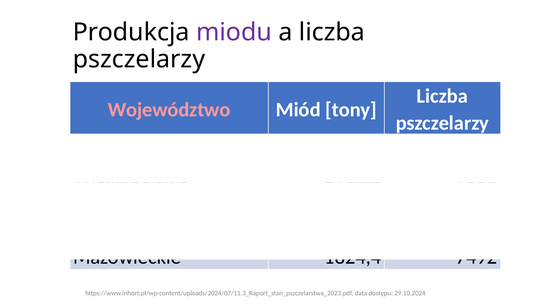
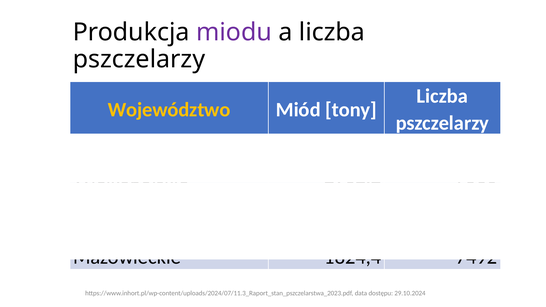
Województwo colour: pink -> yellow (169, 110)
